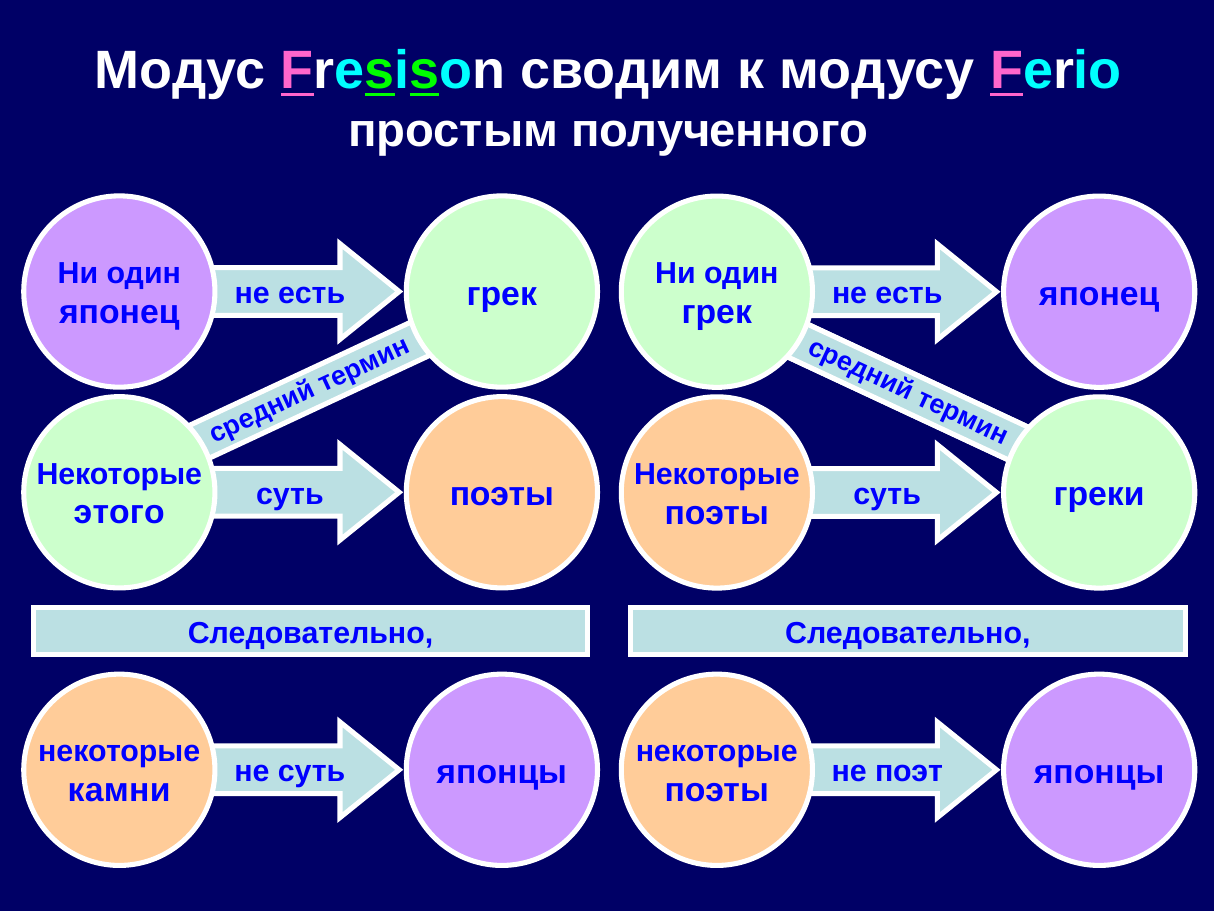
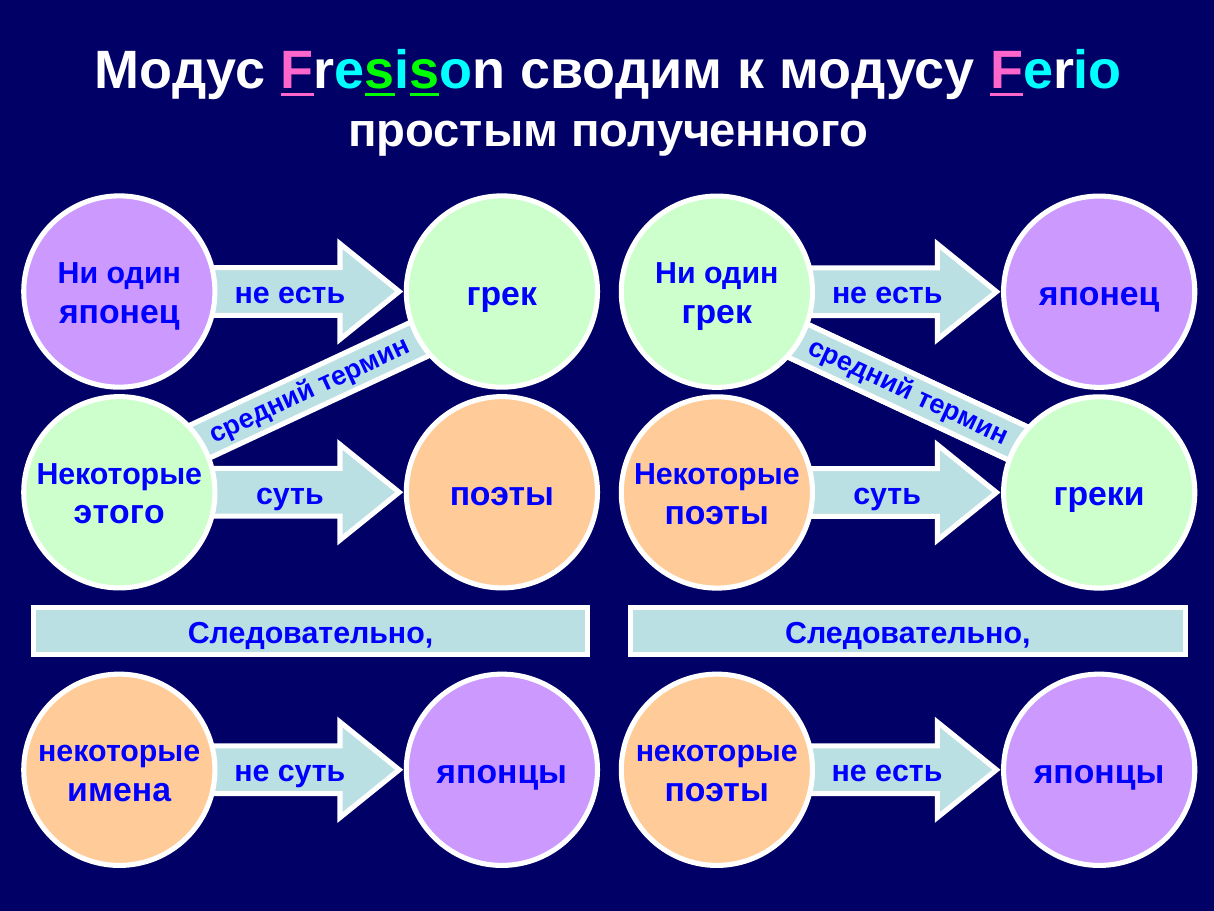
поэт: поэт -> есть (909, 771)
камни: камни -> имена (119, 790)
